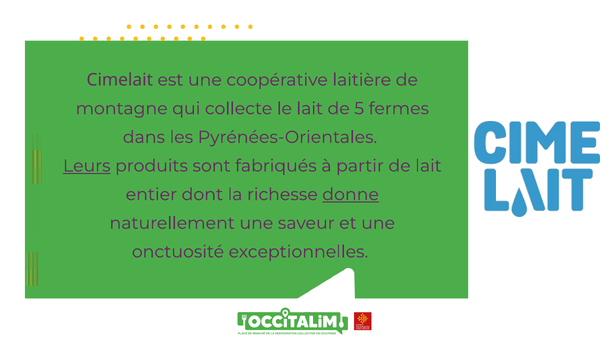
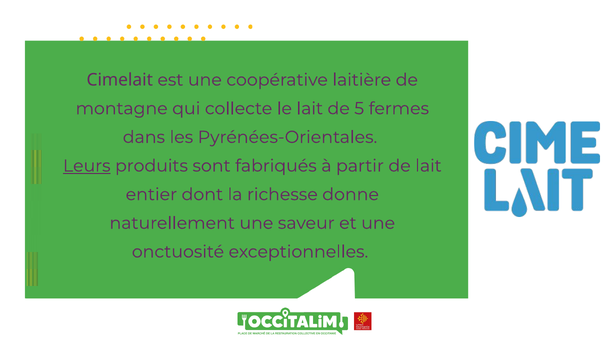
donne underline: present -> none (351, 194)
